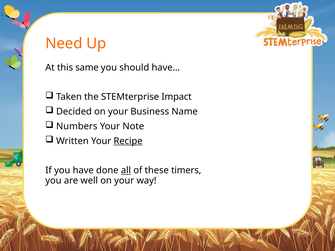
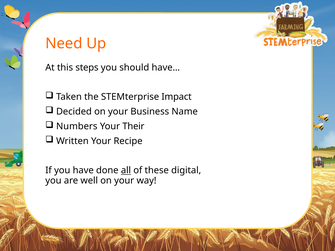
same: same -> steps (87, 68)
Note: Note -> Their (133, 126)
Recipe underline: present -> none (128, 141)
timers: timers -> digital (186, 171)
